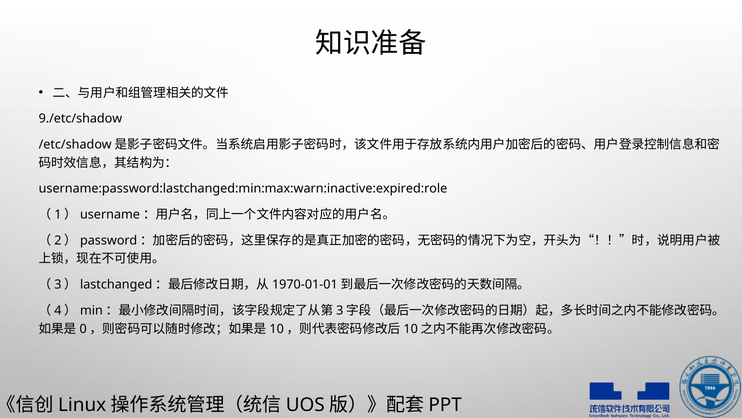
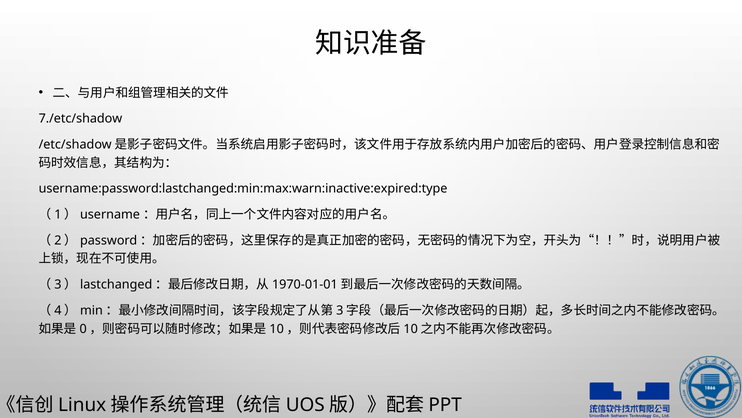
9./etc/shadow: 9./etc/shadow -> 7./etc/shadow (80, 119)
username:password:lastchanged:min:max:warn:inactive:expired:role: username:password:lastchanged:min:max:warn:inactive:expired:role -> username:password:lastchanged:min:max:warn:inactive:expired:type (243, 189)
